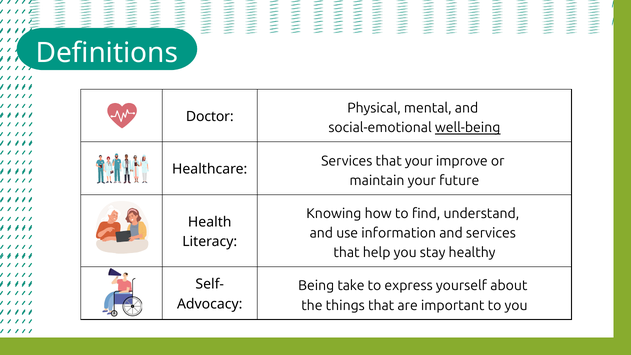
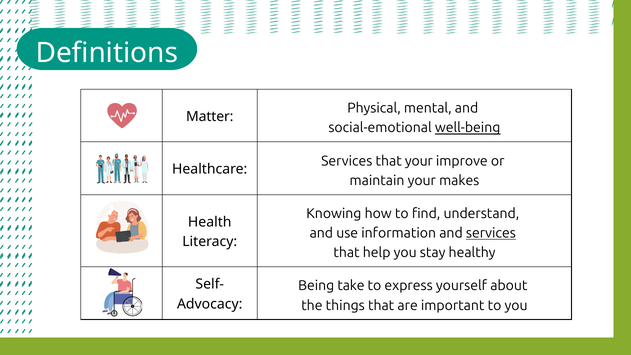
Doctor: Doctor -> Matter (210, 117)
future: future -> makes (459, 181)
services underline: none -> present (491, 233)
